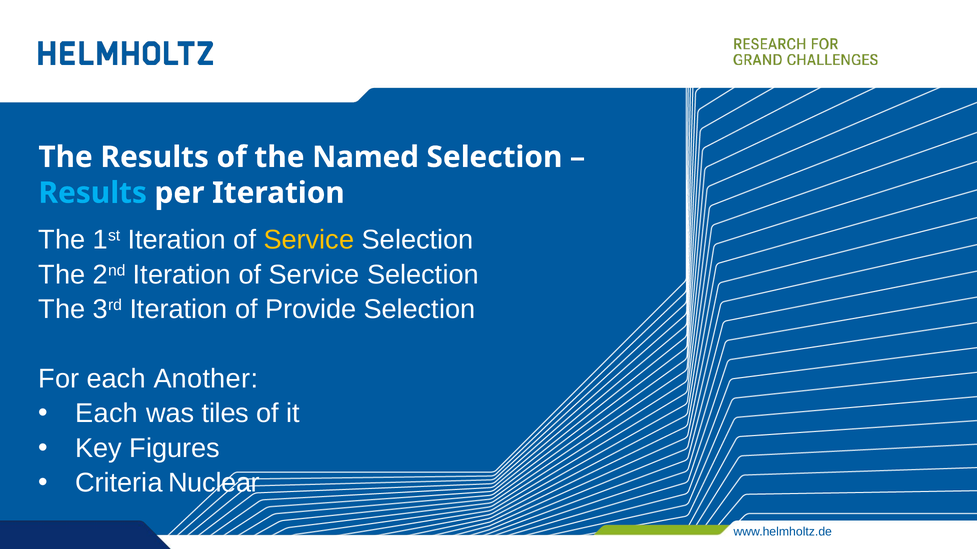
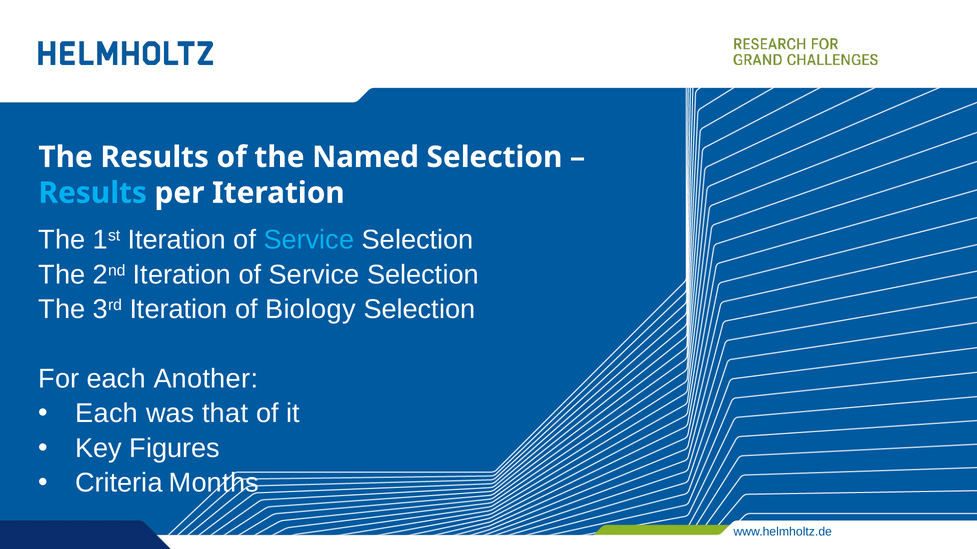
Service colour: yellow -> light blue (309, 240)
Provide: Provide -> Biology (311, 310)
tiles: tiles -> that (225, 414)
Nuclear: Nuclear -> Months (214, 483)
